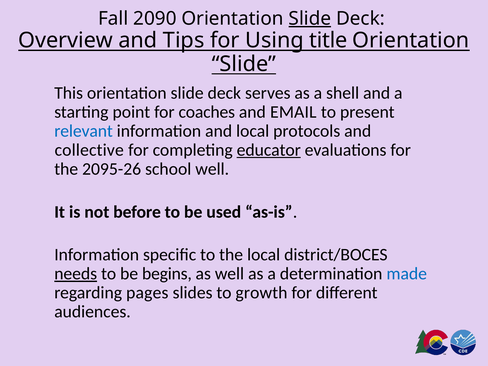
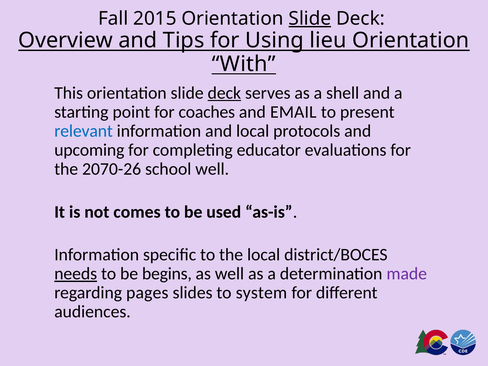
2090: 2090 -> 2015 (155, 19)
title: title -> lieu (328, 40)
Slide: Slide -> With (244, 64)
deck underline: none -> present (224, 93)
collective: collective -> upcoming (89, 150)
educator underline: present -> none (269, 150)
2095-26: 2095-26 -> 2070-26 (112, 169)
before: before -> comes (137, 212)
made colour: blue -> purple (407, 274)
growth: growth -> system (261, 293)
